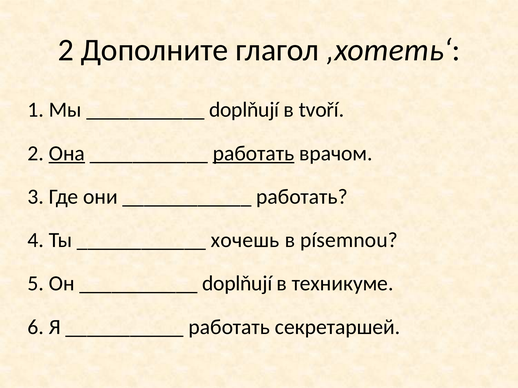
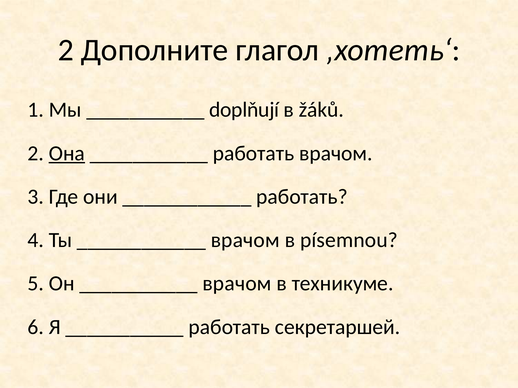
tvoří: tvoří -> žáků (321, 110)
работать underline: present -> none (253, 153)
хочешь: хочешь -> врачом (245, 240)
doplňují: doplňují -> врачом (237, 284)
